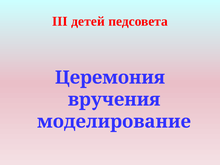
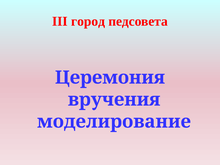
детей: детей -> город (88, 21)
